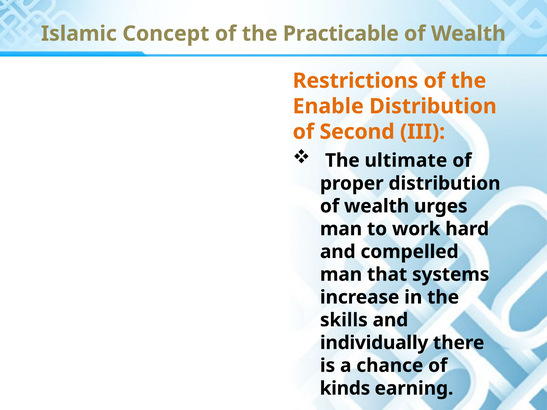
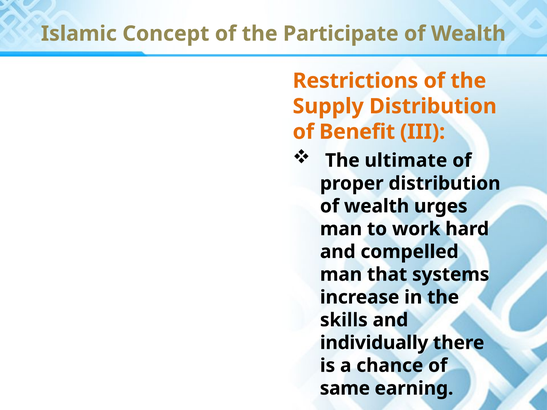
Practicable: Practicable -> Participate (341, 34)
Enable: Enable -> Supply (328, 106)
Second: Second -> Benefit (357, 132)
kinds: kinds -> same (345, 389)
